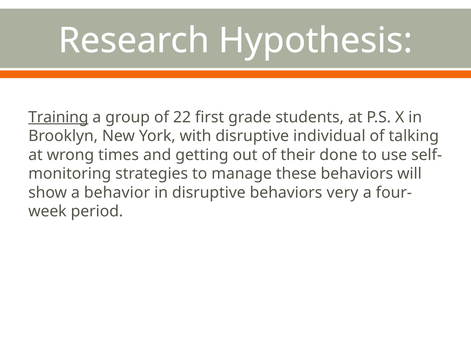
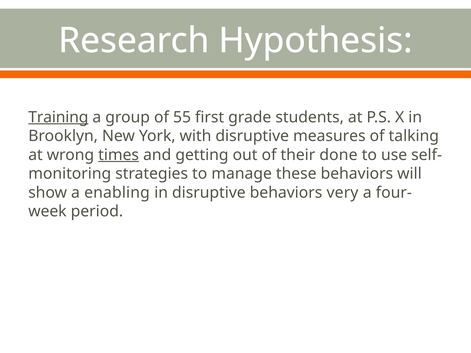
22: 22 -> 55 (182, 117)
individual: individual -> measures (329, 136)
times underline: none -> present (119, 155)
behavior: behavior -> enabling (117, 193)
